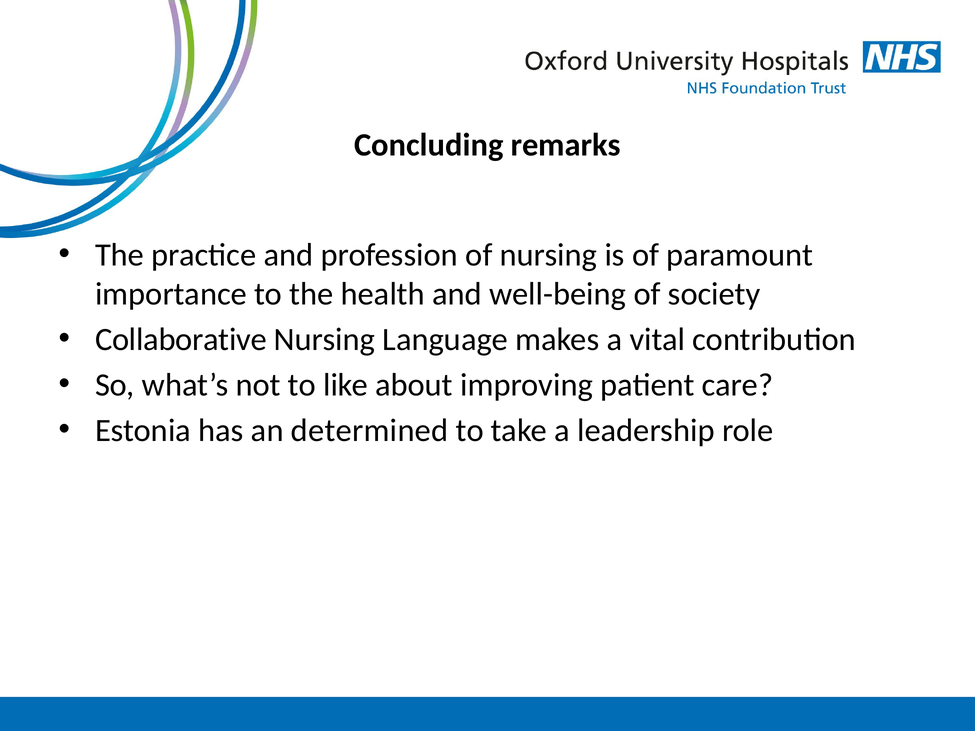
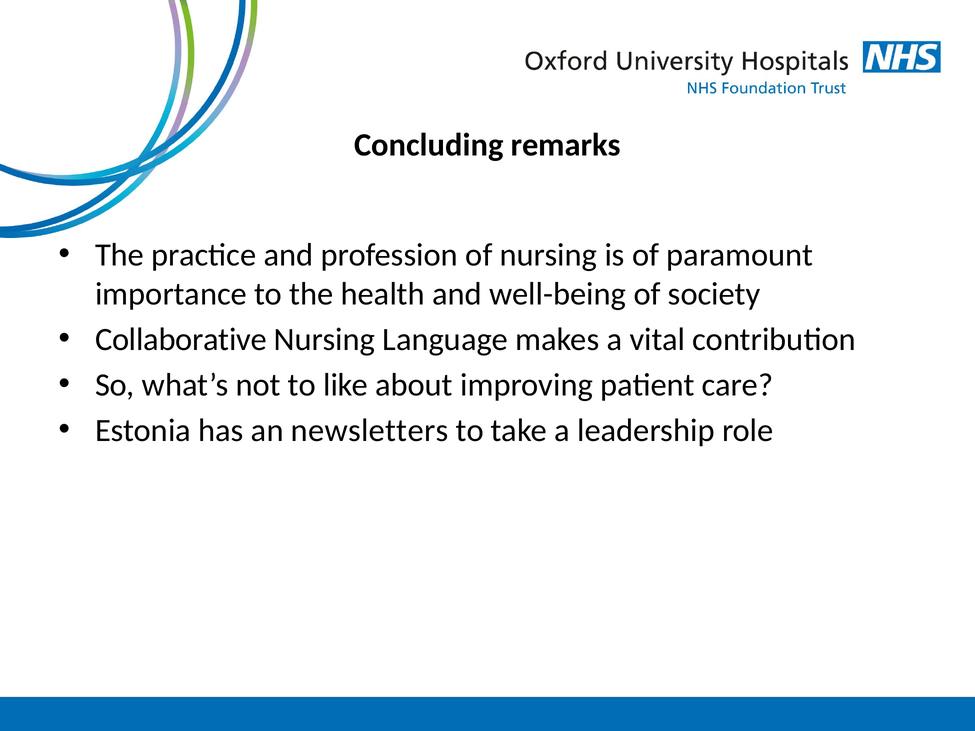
determined: determined -> newsletters (370, 430)
